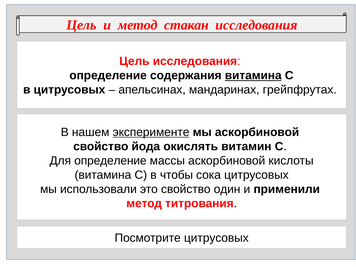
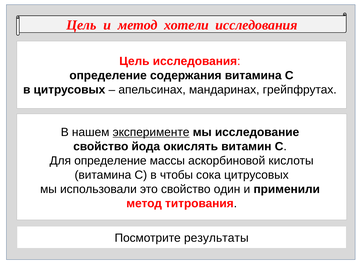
стакан: стакан -> хотели (187, 25)
витамина underline: present -> none (253, 75)
мы аскорбиновой: аскорбиновой -> исследование (257, 132)
Посмотрите цитрусовых: цитрусовых -> результаты (216, 238)
